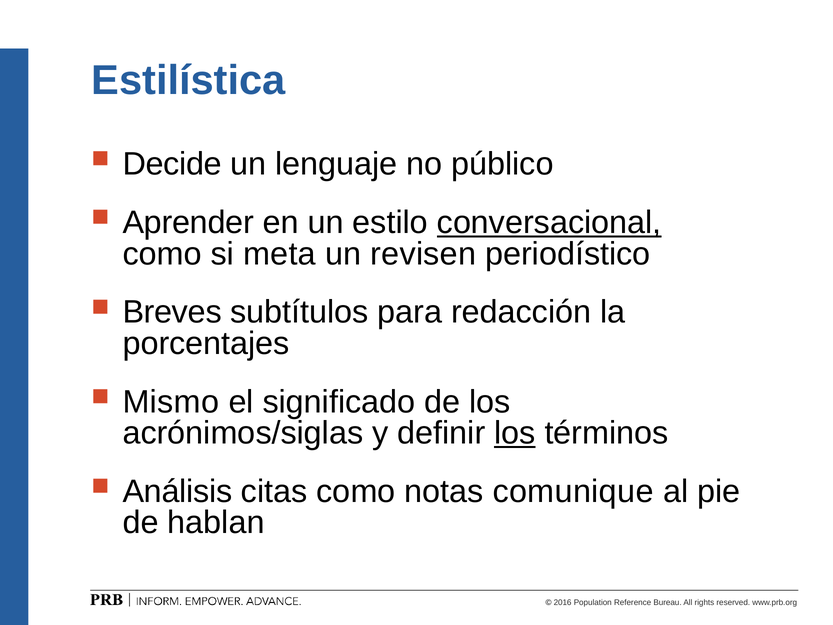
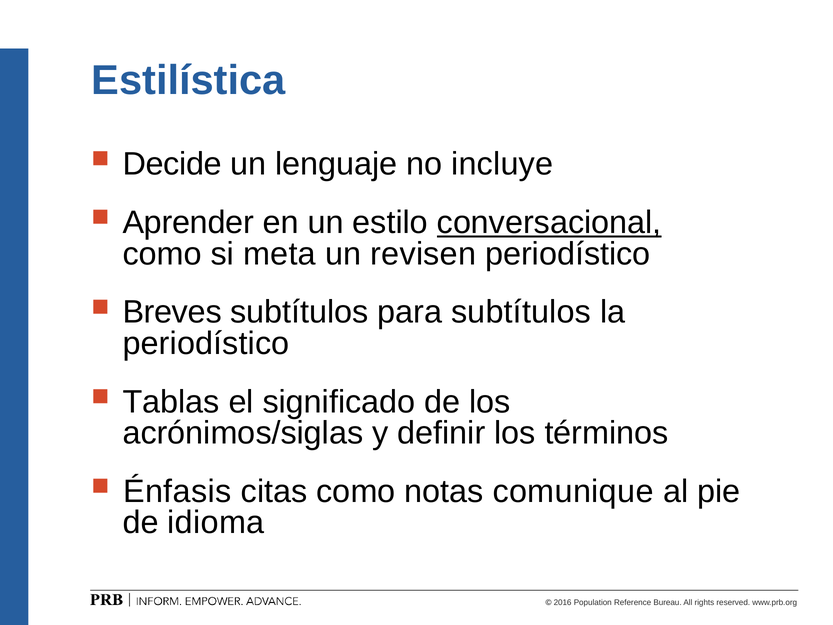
público: público -> incluye (502, 164)
para redacción: redacción -> subtítulos (521, 312)
porcentajes: porcentajes -> periodístico (206, 343)
Mismo: Mismo -> Tablas (171, 402)
los underline: present -> none (515, 433)
Análisis: Análisis -> Énfasis (177, 491)
hablan: hablan -> idioma (216, 522)
